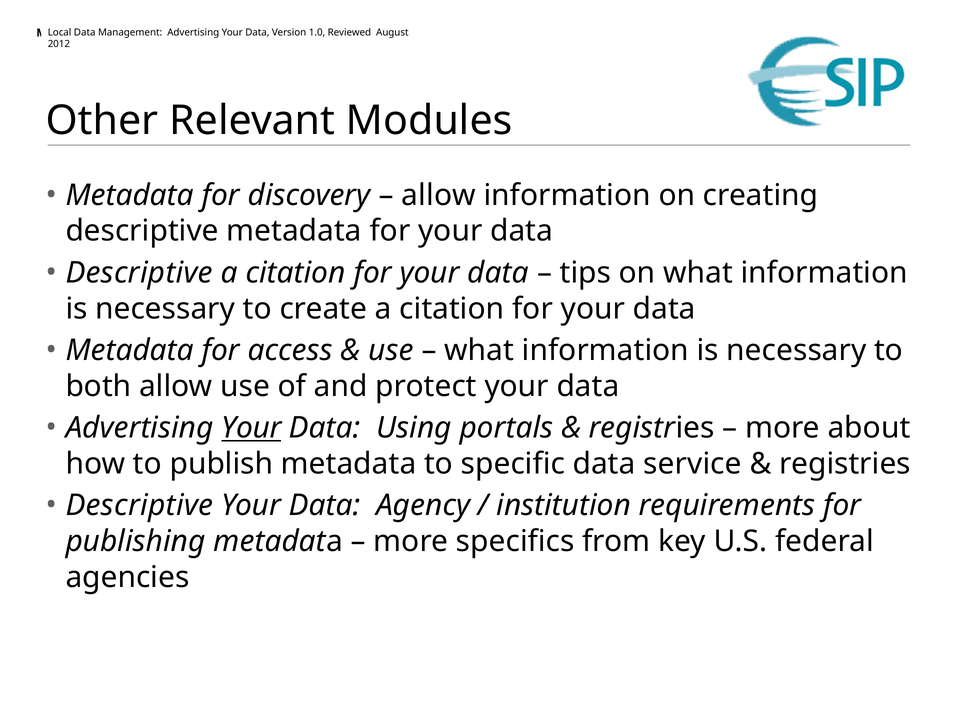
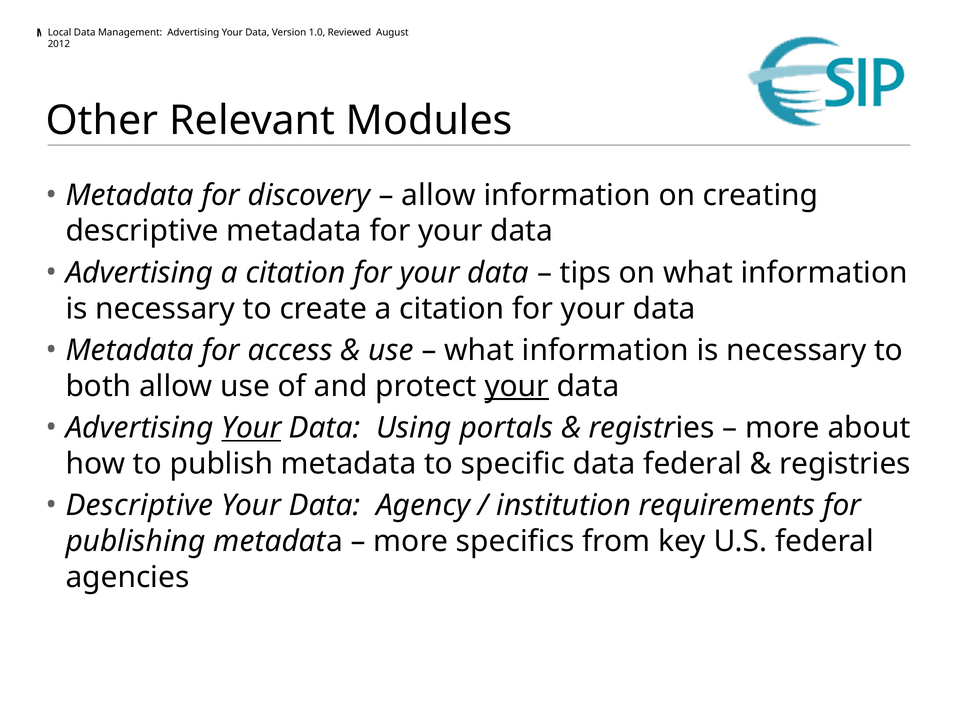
Descriptive: Descriptive -> Advertising (139, 273)
your underline: none -> present (517, 386)
data service: service -> federal (693, 463)
